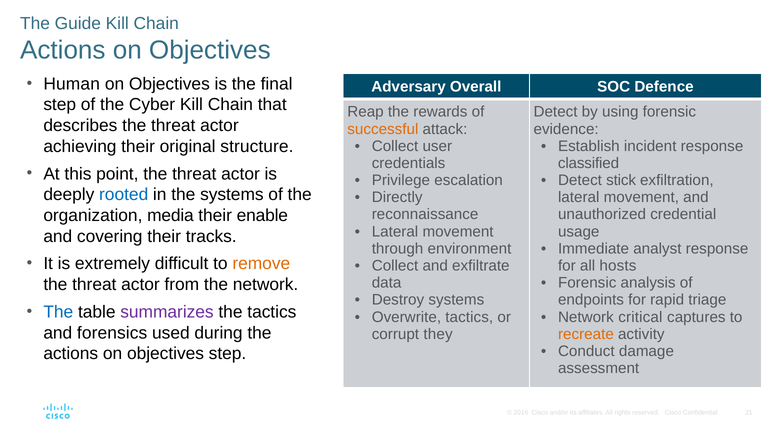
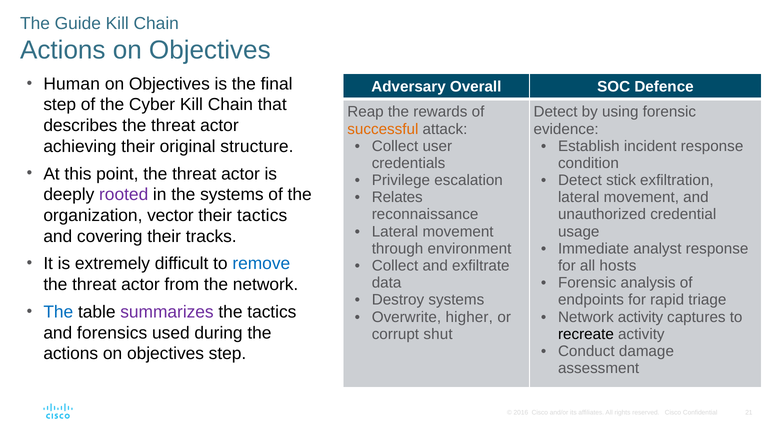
classified: classified -> condition (588, 163)
rooted colour: blue -> purple (124, 195)
Directly: Directly -> Relates (397, 197)
media: media -> vector (170, 215)
their enable: enable -> tactics (262, 215)
remove colour: orange -> blue (261, 264)
Overwrite tactics: tactics -> higher (469, 317)
Network critical: critical -> activity (641, 317)
they: they -> shut (438, 334)
recreate colour: orange -> black (586, 334)
